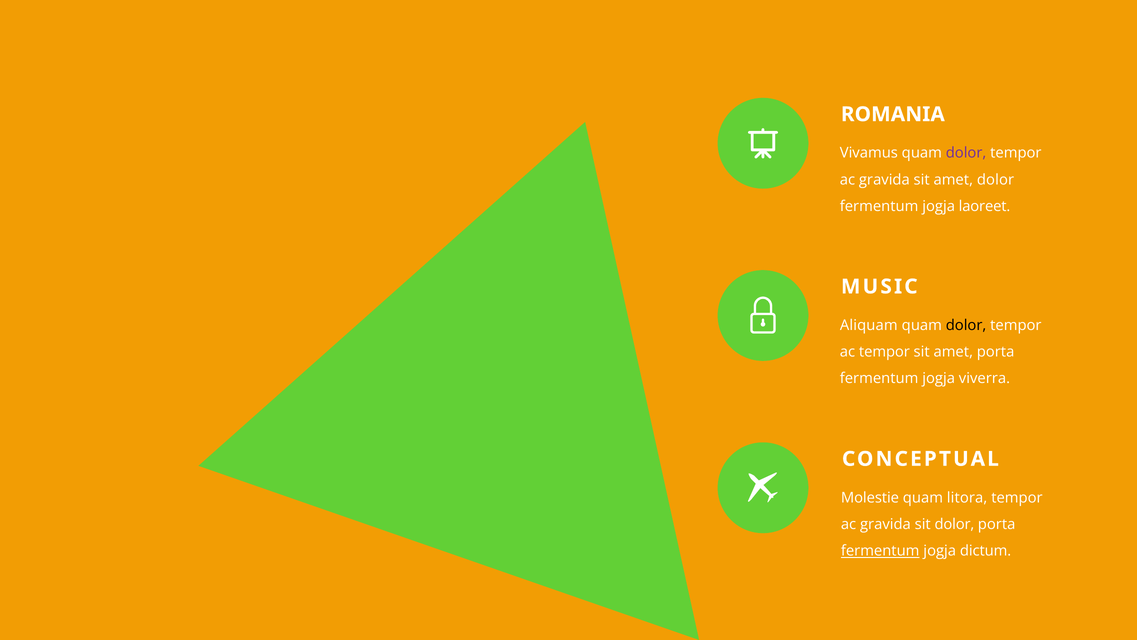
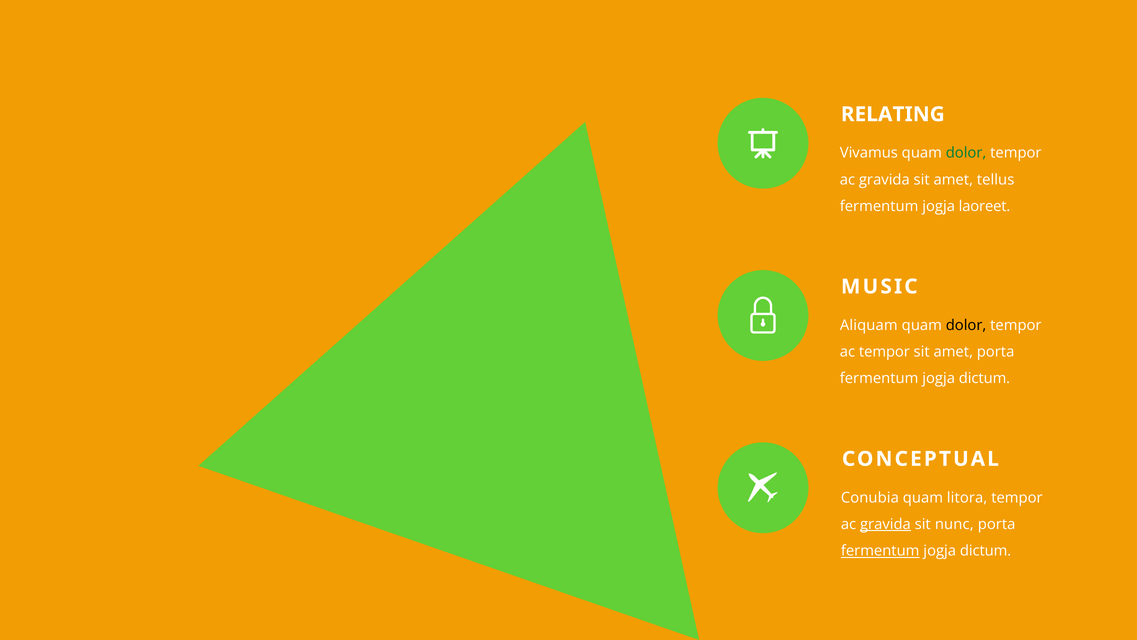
ROMANIA: ROMANIA -> RELATING (893, 114)
dolor colour: purple -> green (966, 153)
amet dolor: dolor -> tellus (996, 180)
viverra: viverra -> dictum (984, 378)
Molestie: Molestie -> Conubia (870, 497)
gravida underline: none -> present (885, 524)
sit dolor: dolor -> nunc (954, 524)
